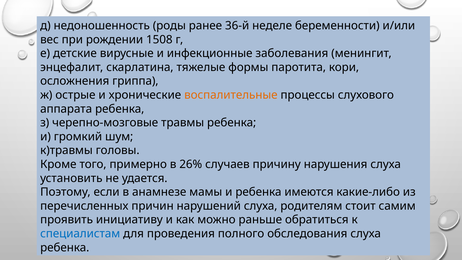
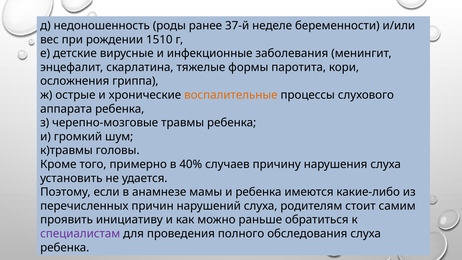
36-й: 36-й -> 37-й (237, 26)
1508: 1508 -> 1510 (159, 40)
26%: 26% -> 40% (191, 164)
специалистам colour: blue -> purple (80, 234)
